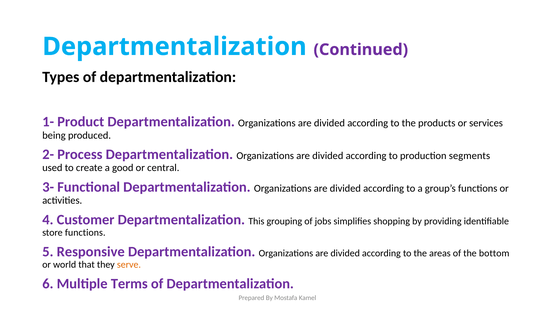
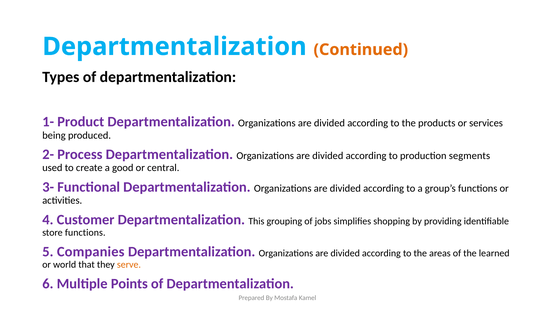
Continued colour: purple -> orange (361, 50)
Responsive: Responsive -> Companies (91, 252)
bottom: bottom -> learned (494, 253)
Terms: Terms -> Points (129, 284)
